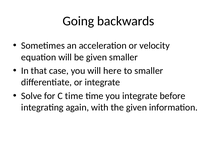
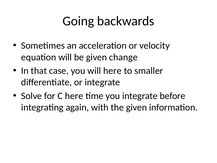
given smaller: smaller -> change (123, 57)
C time: time -> here (74, 96)
